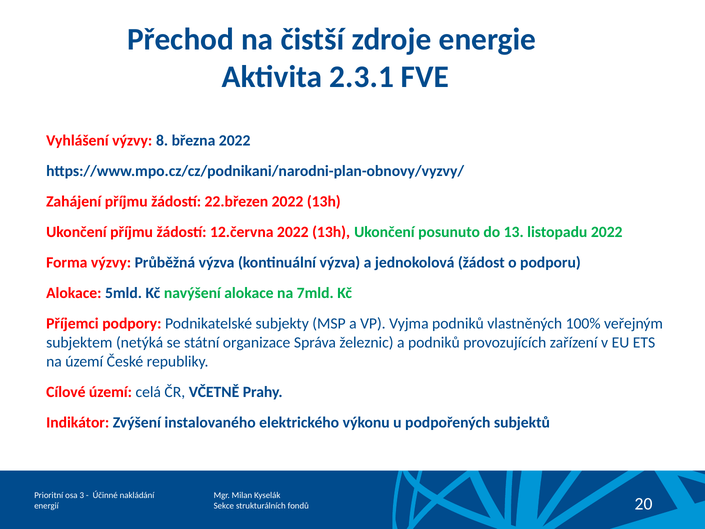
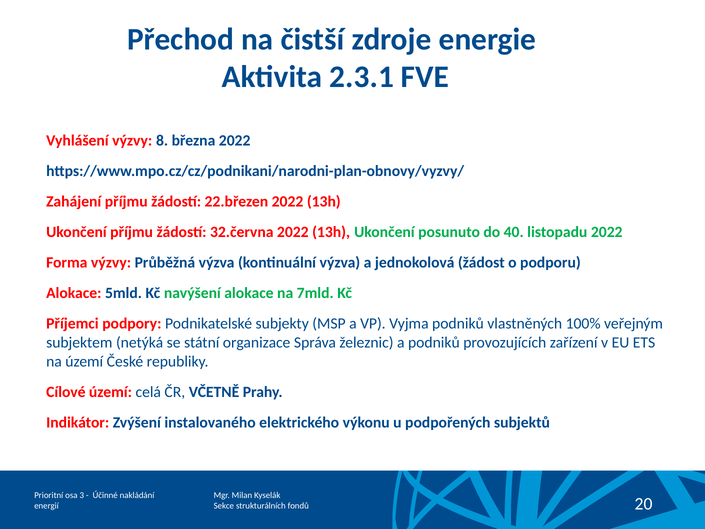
12.června: 12.června -> 32.června (242, 232)
13: 13 -> 40 (514, 232)
